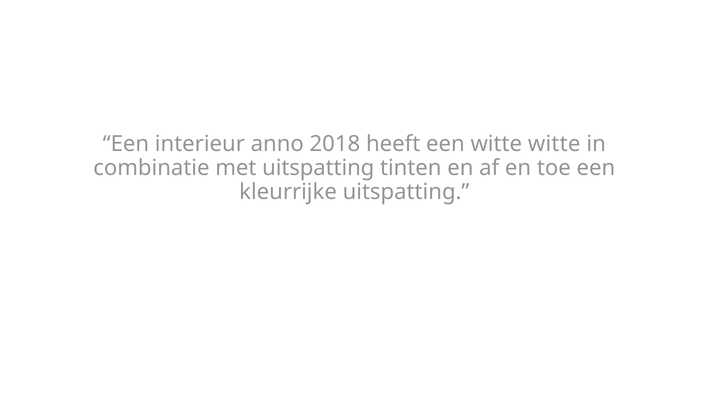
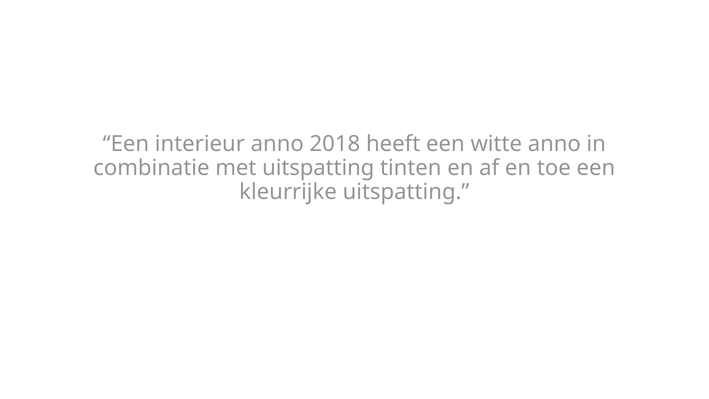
witte witte: witte -> anno (554, 144)
